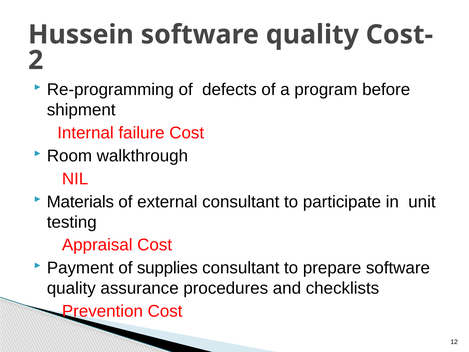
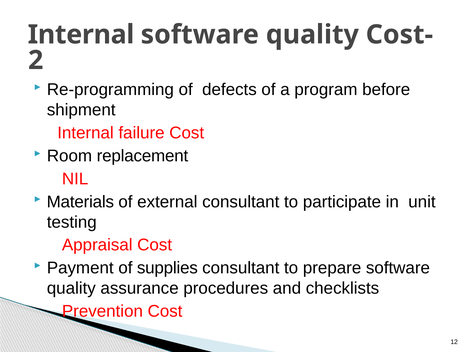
Hussein: Hussein -> Internal (81, 35)
walkthrough: walkthrough -> replacement (142, 156)
